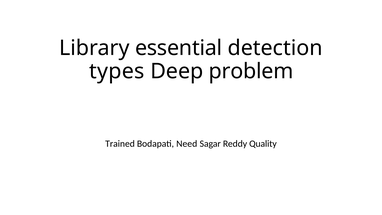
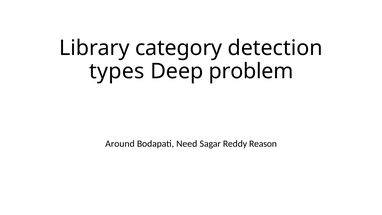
essential: essential -> category (179, 48)
Trained: Trained -> Around (120, 144)
Quality: Quality -> Reason (263, 144)
